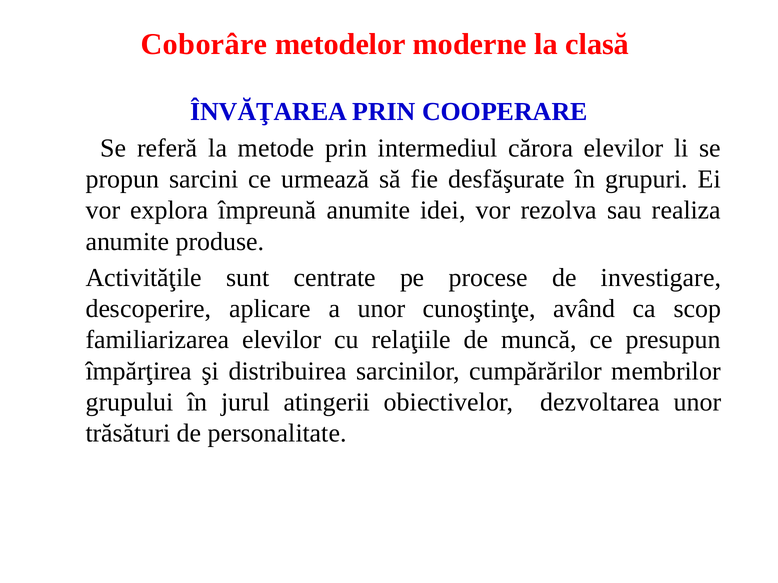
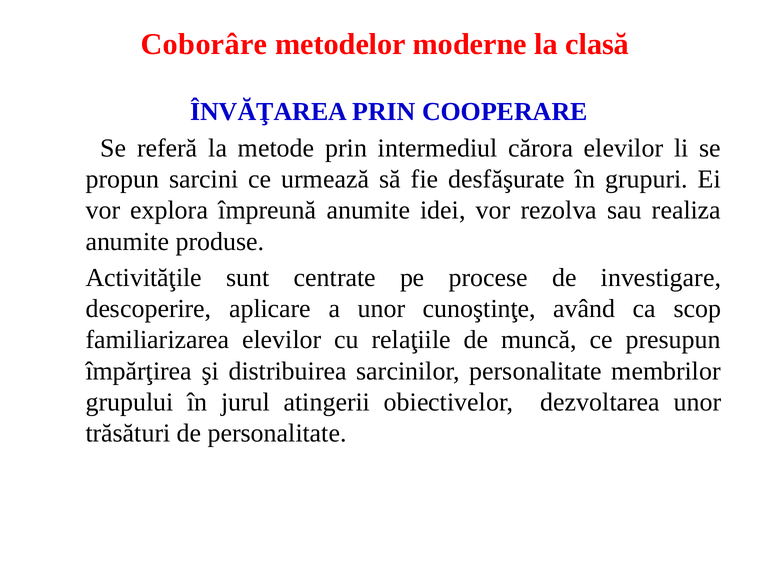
sarcinilor cumpărărilor: cumpărărilor -> personalitate (536, 371)
